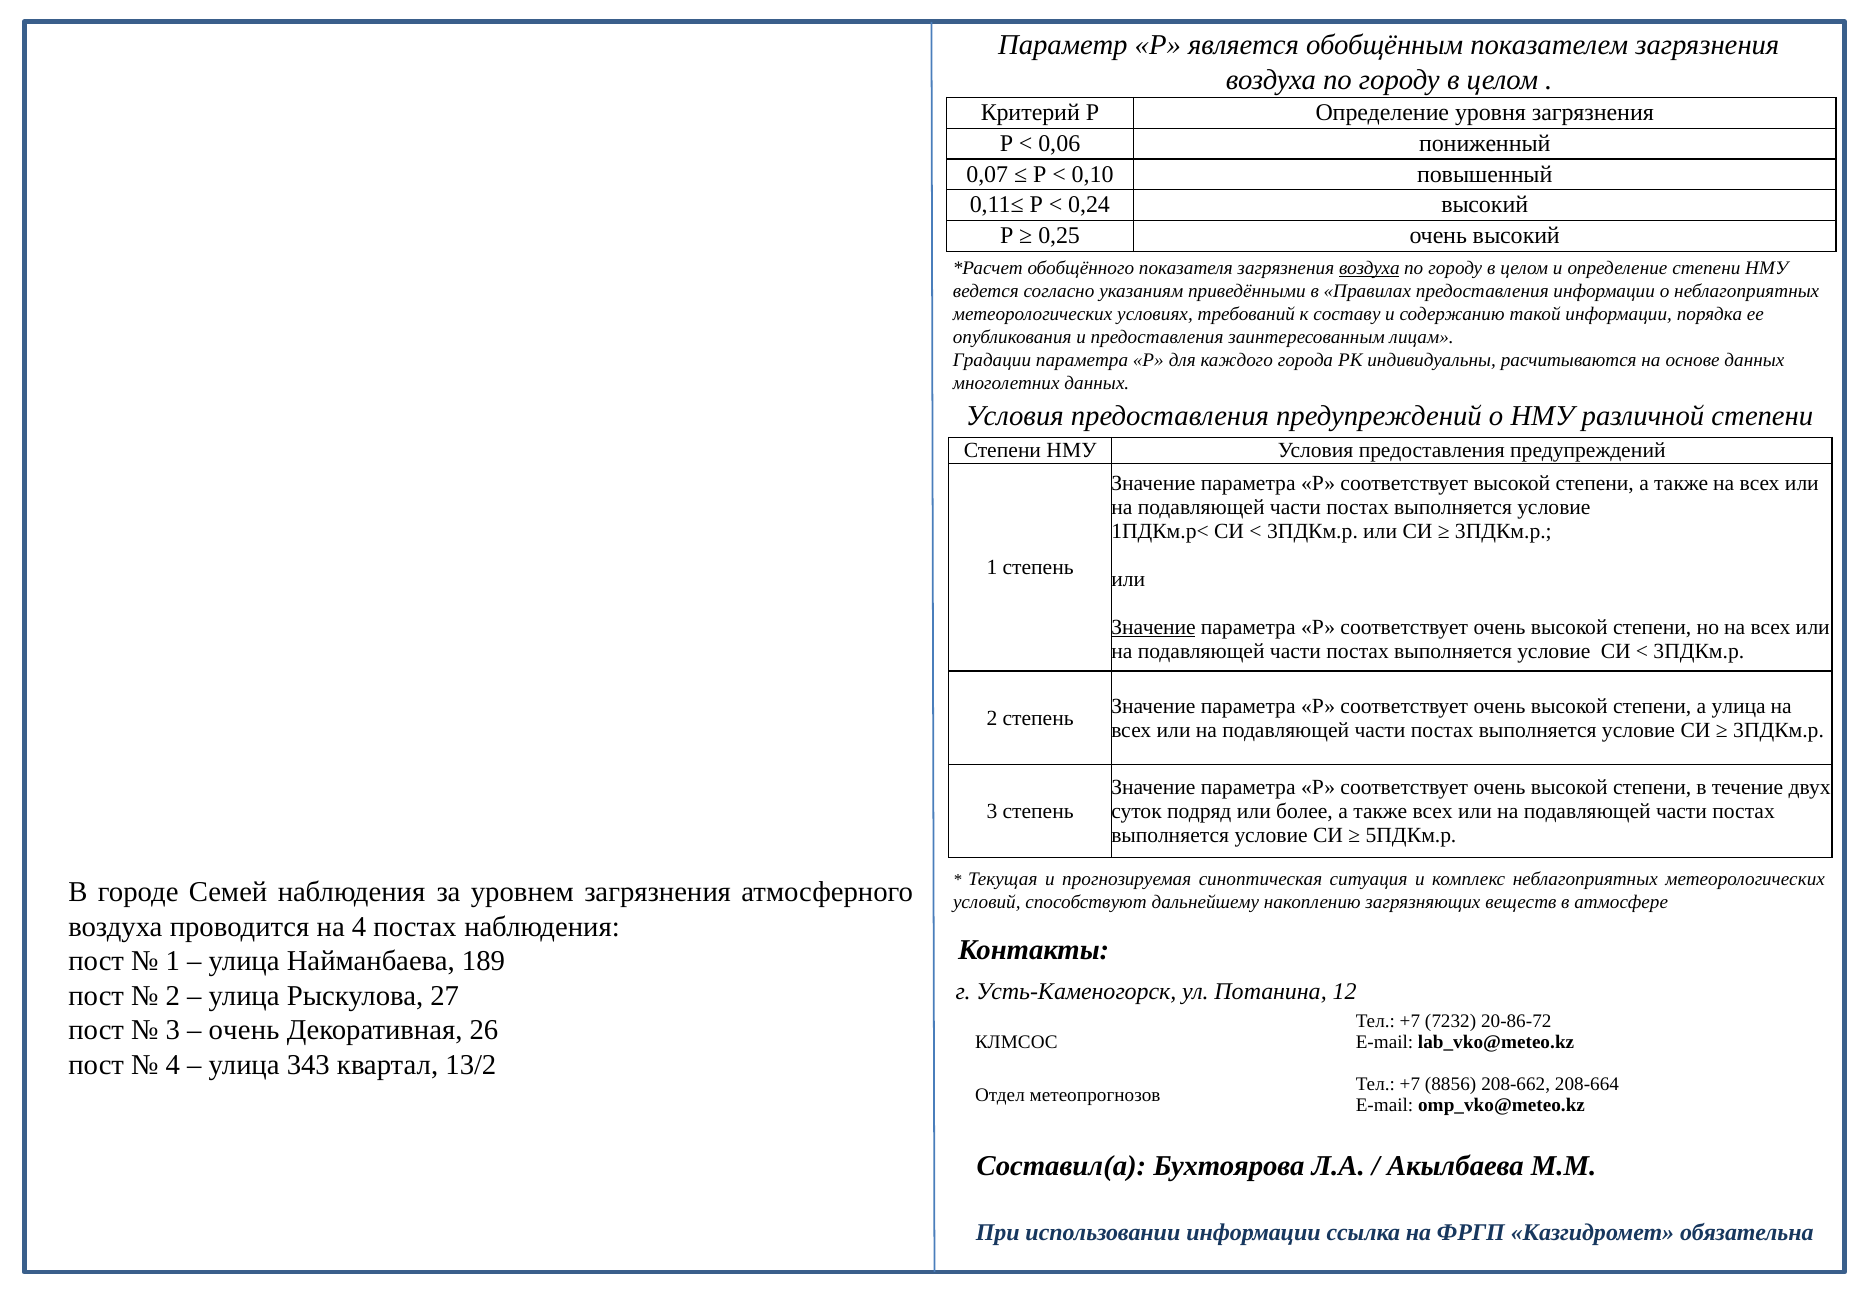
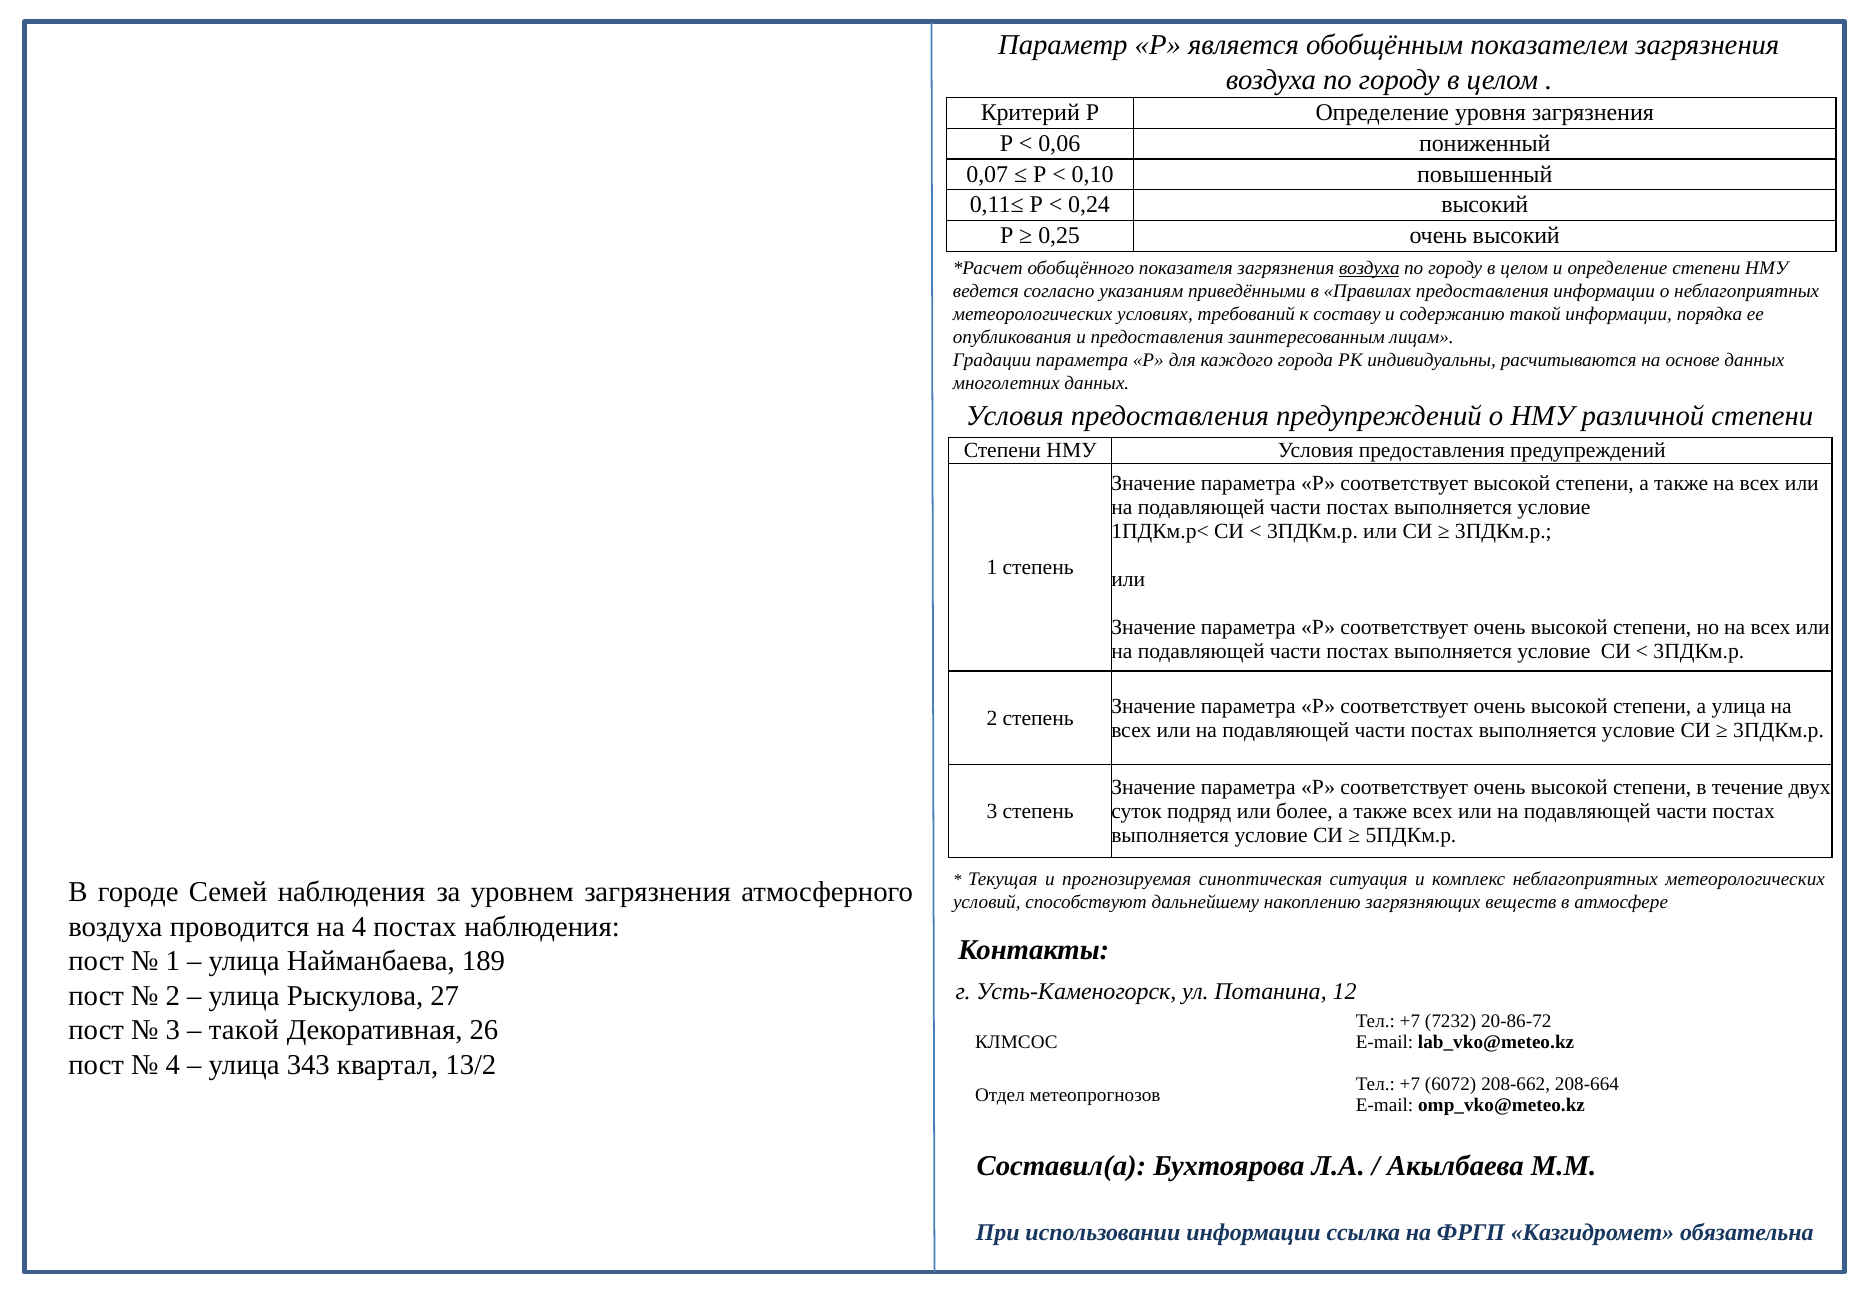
Значение underline: present -> none (1153, 627)
очень: очень -> такой (244, 1030)
8856: 8856 -> 6072 (1451, 1084)
